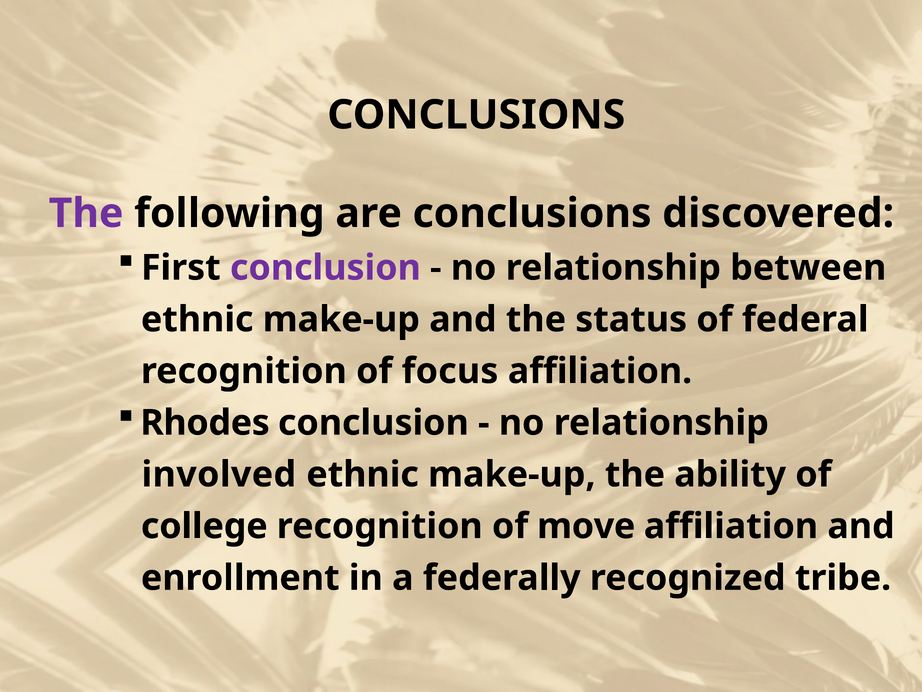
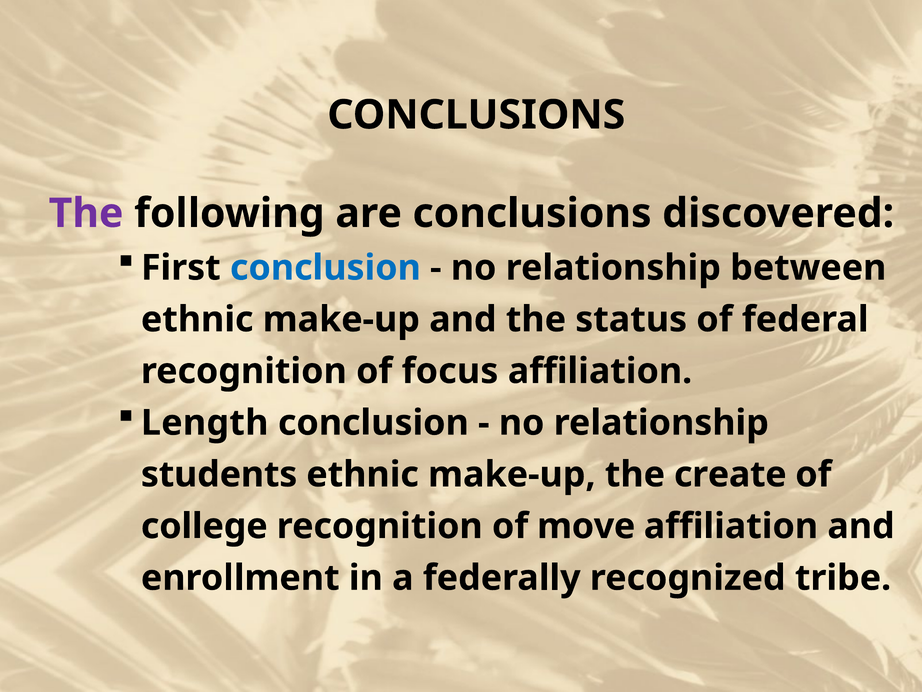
conclusion colour: purple -> blue (325, 268)
Rhodes: Rhodes -> Length (205, 423)
involved: involved -> students (219, 474)
ability: ability -> create (730, 474)
